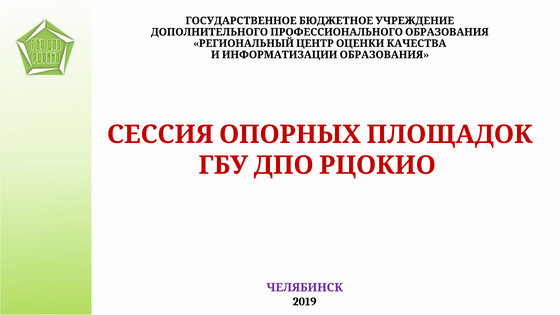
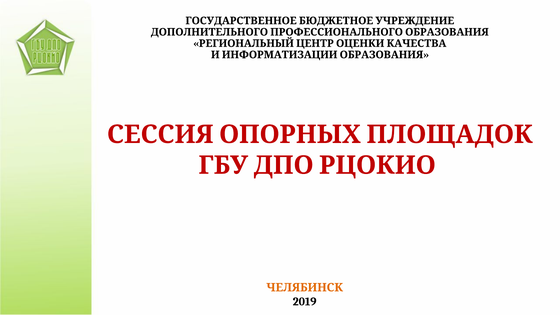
ЧЕЛЯБИНСК colour: purple -> orange (305, 287)
